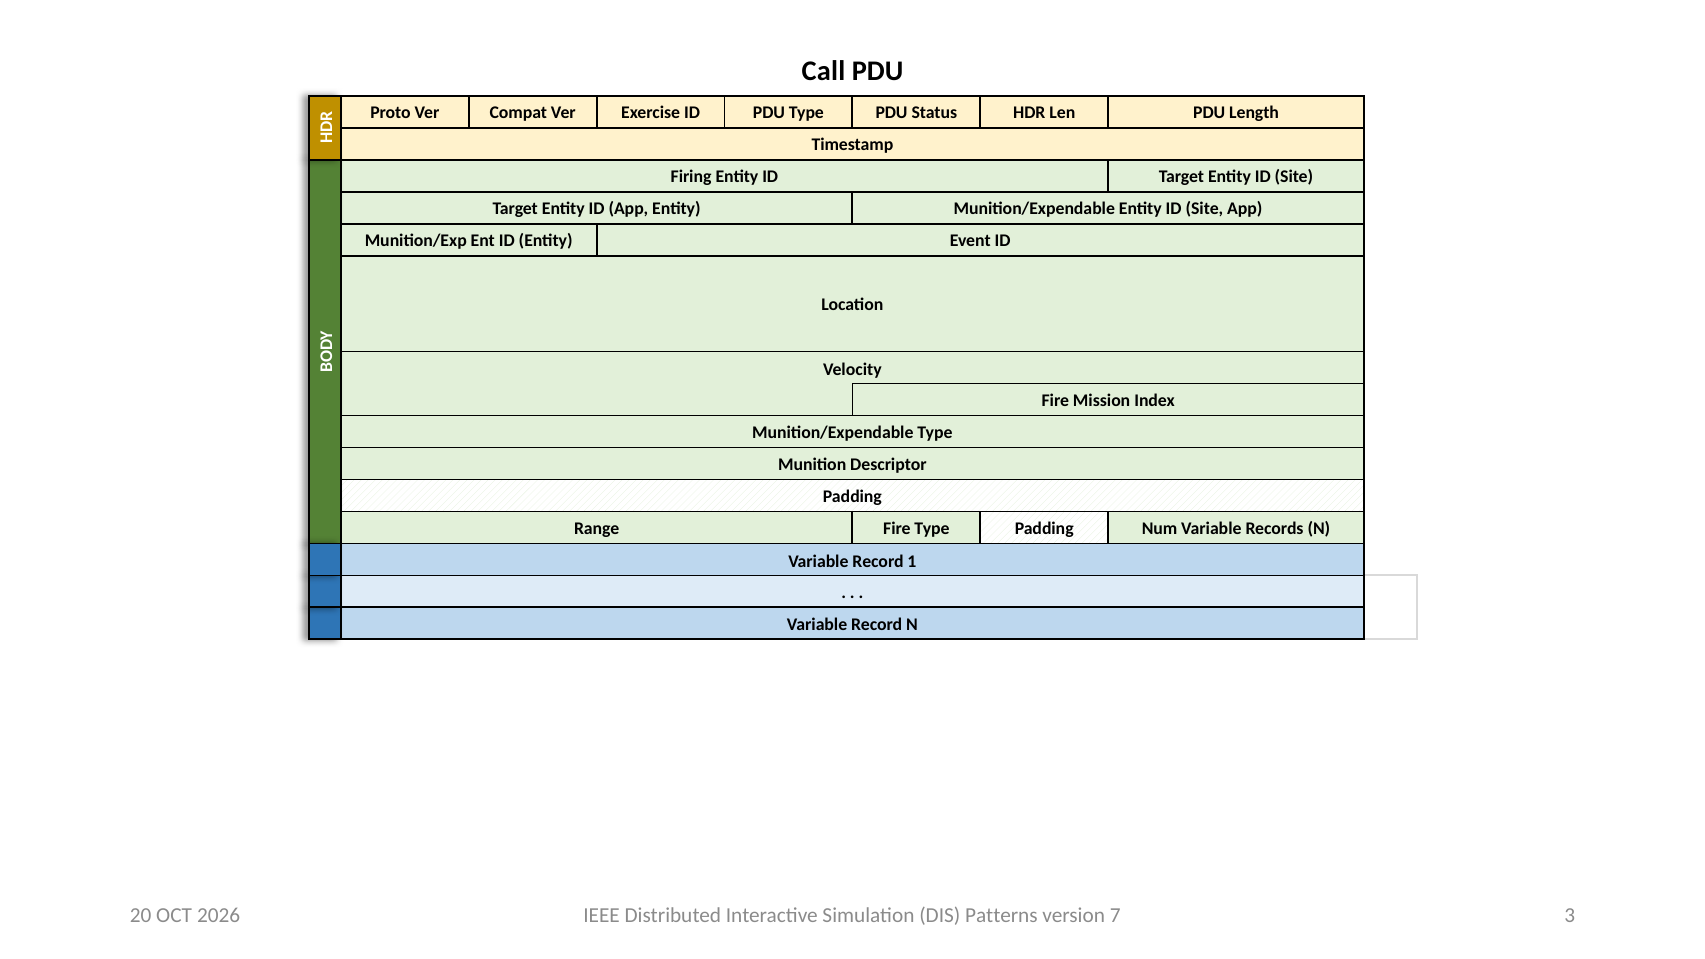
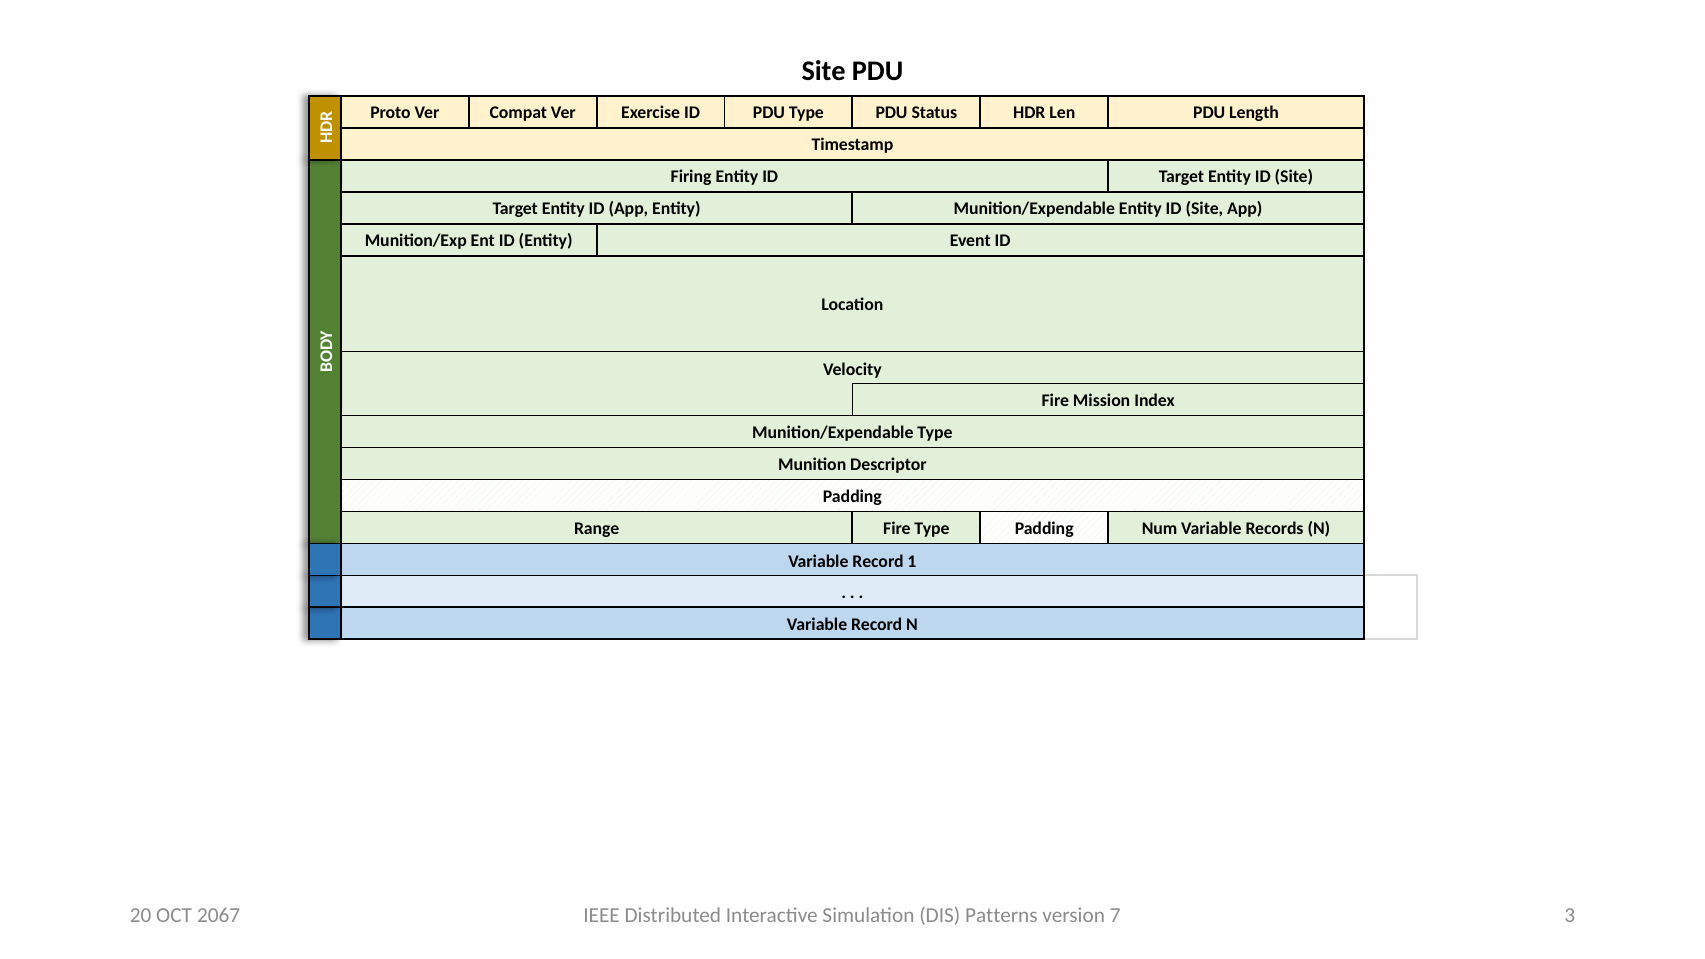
Call: Call -> Site (824, 71)
2026: 2026 -> 2067 (219, 916)
